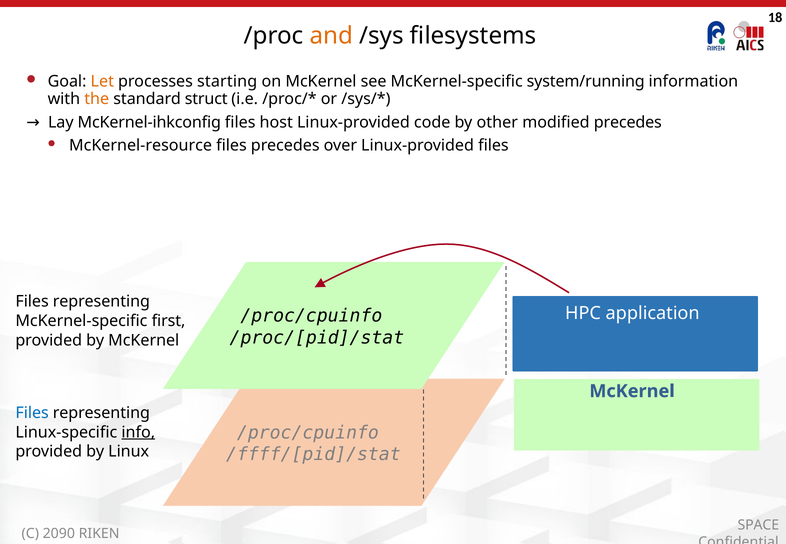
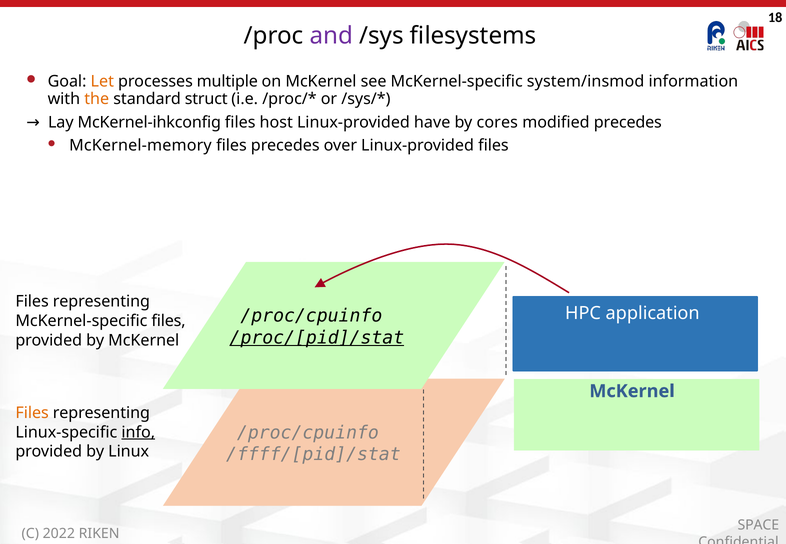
and colour: orange -> purple (331, 36)
starting: starting -> multiple (227, 81)
system/running: system/running -> system/insmod (586, 81)
code: code -> have (432, 122)
other: other -> cores (497, 122)
McKernel-resource: McKernel-resource -> McKernel-memory (140, 146)
McKernel-specific first: first -> files (169, 321)
/proc/[pid]/stat underline: none -> present (317, 338)
Files colour: blue -> orange (32, 413)
2090: 2090 -> 2022 (59, 534)
